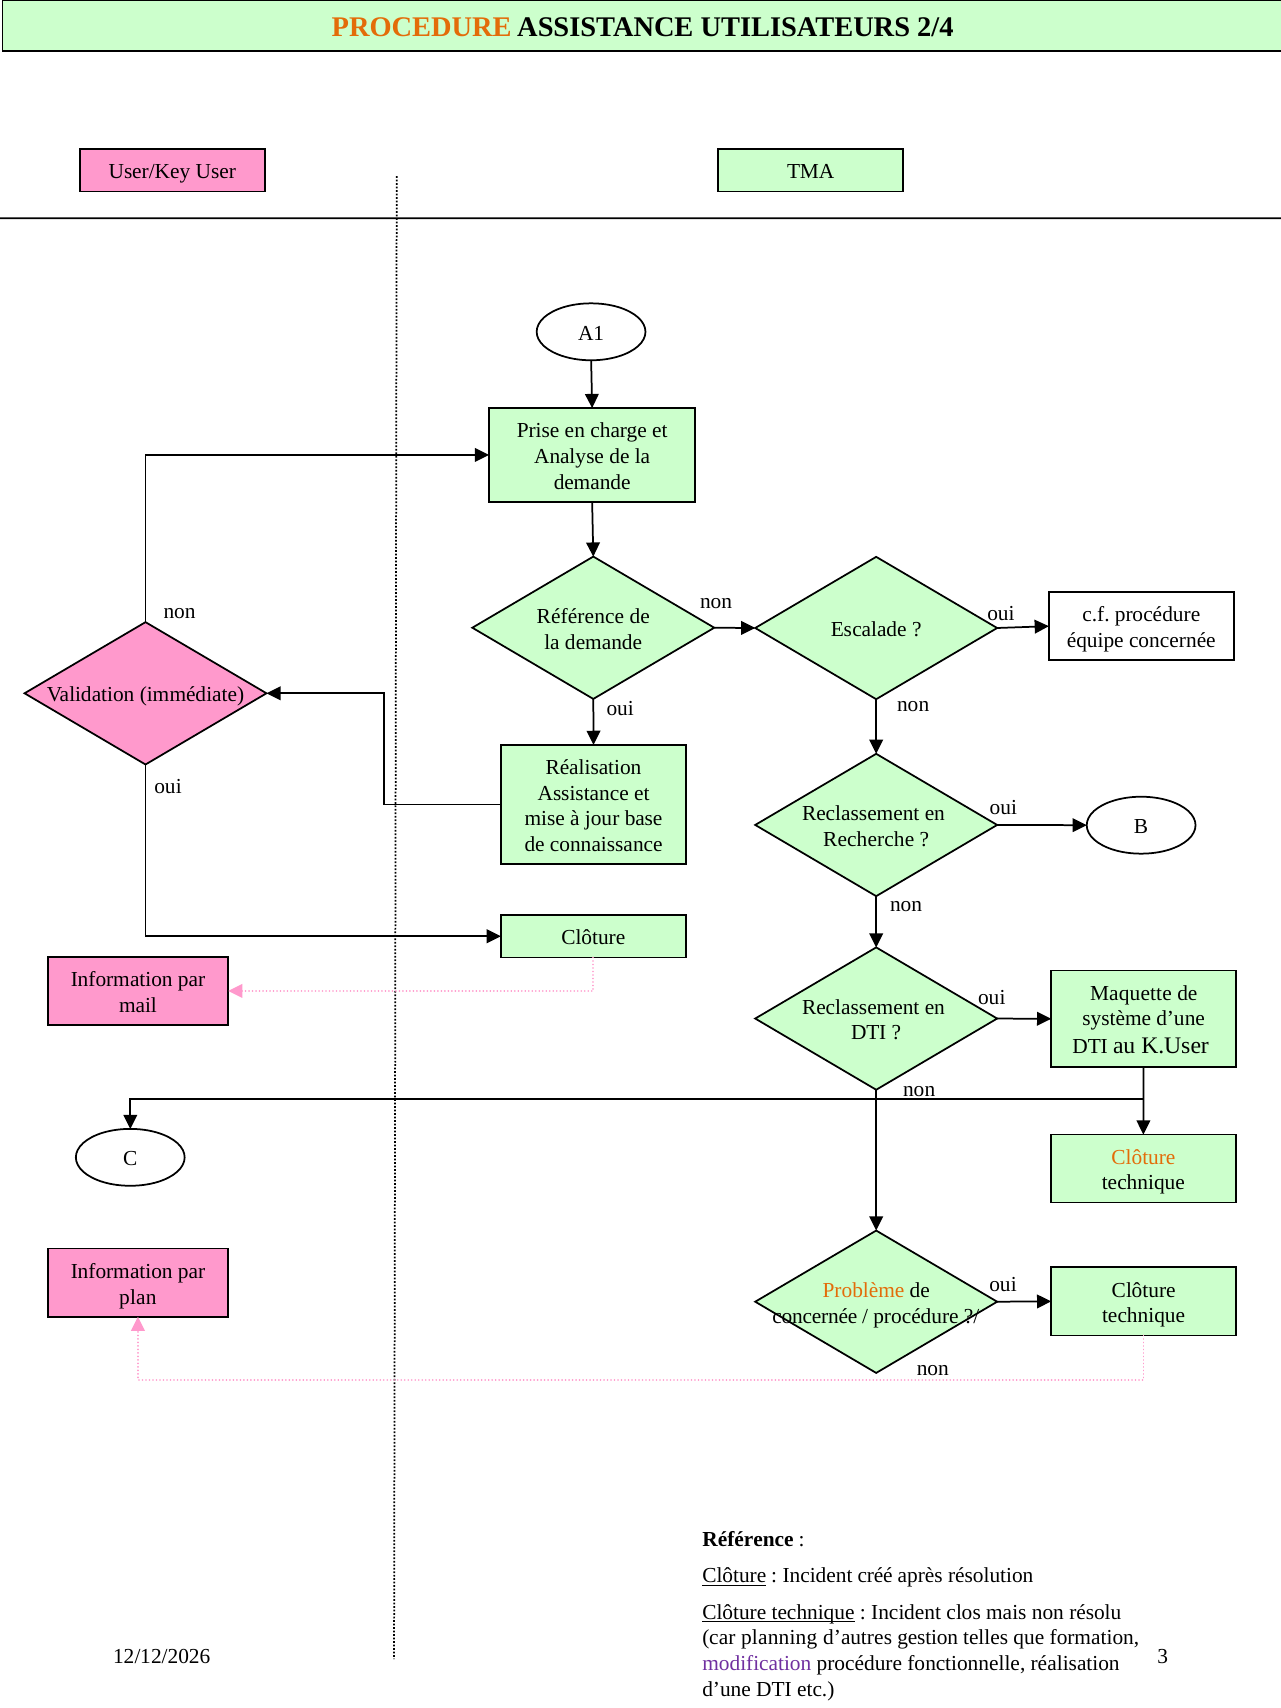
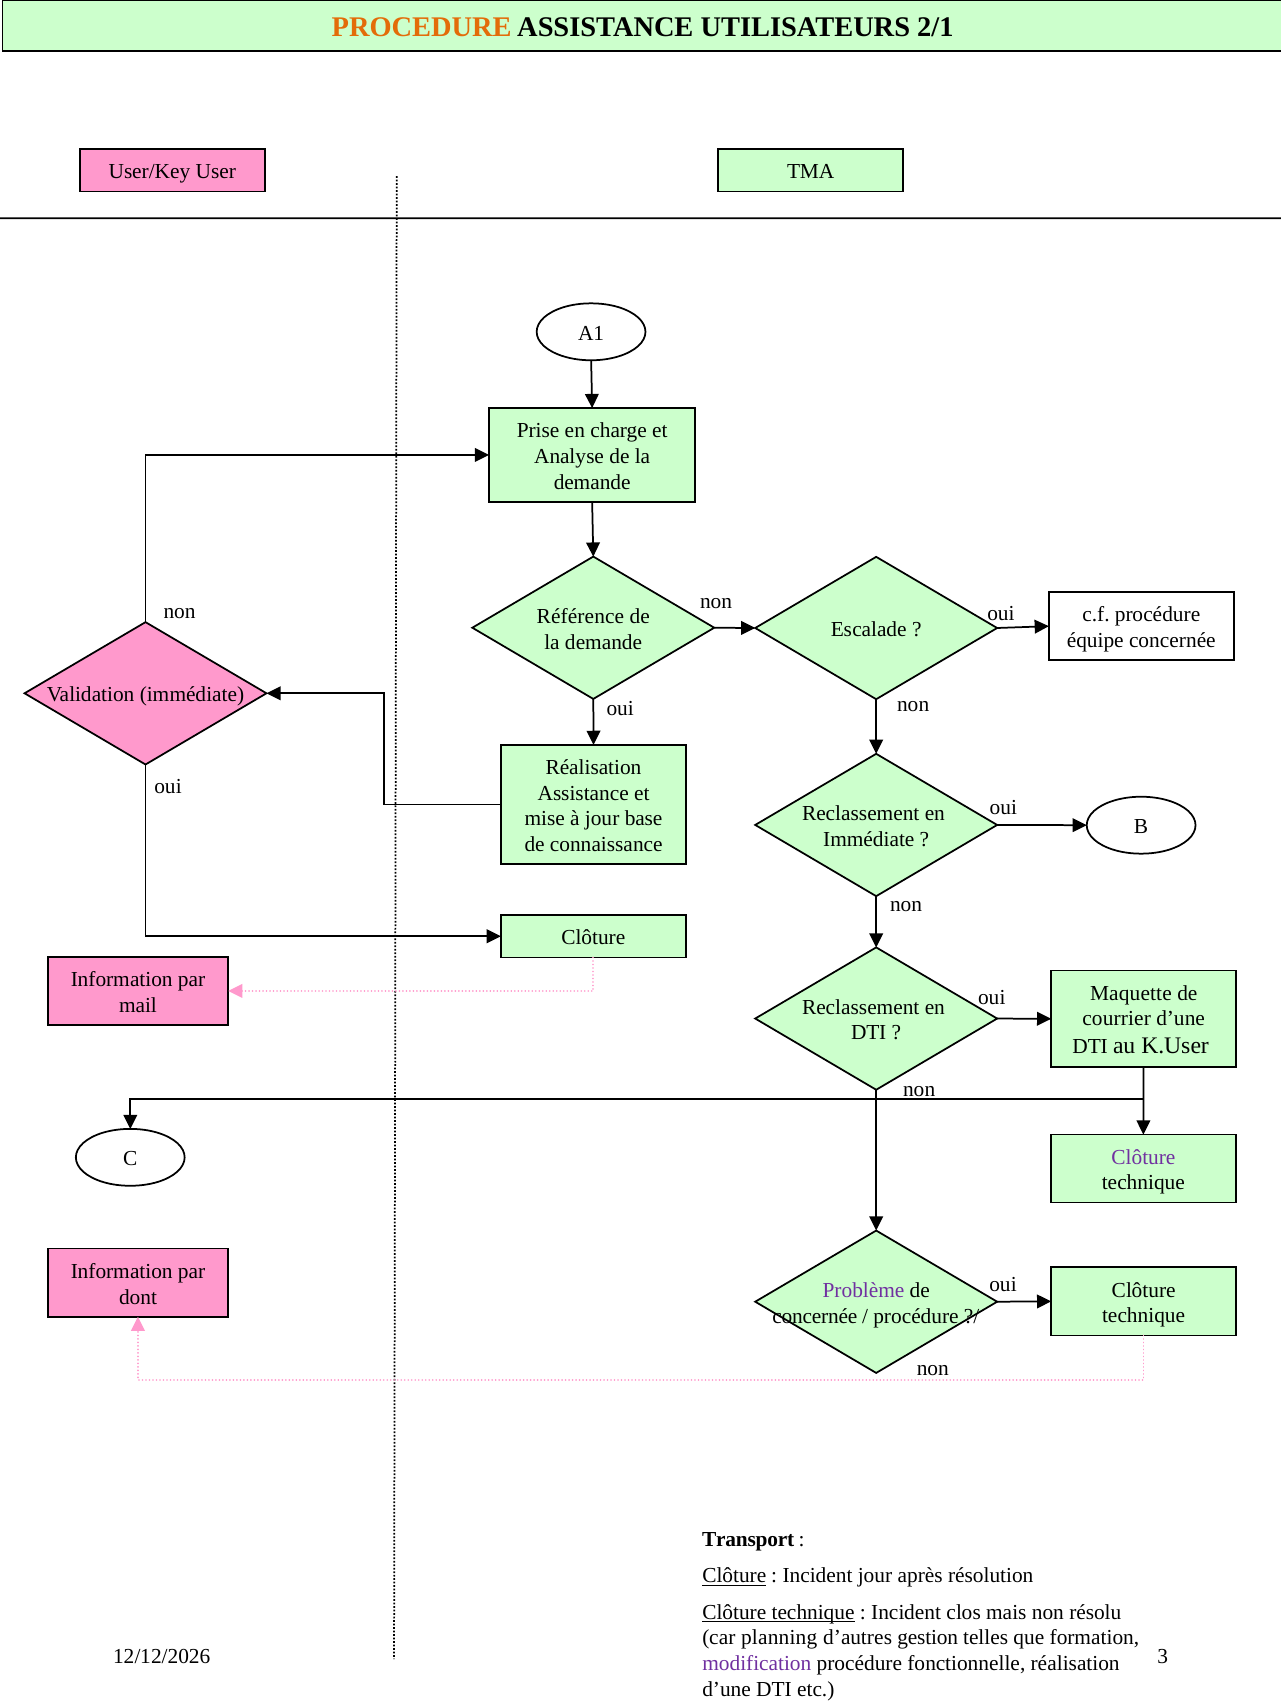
2/4: 2/4 -> 2/1 (935, 27)
Recherche: Recherche -> Immédiate (869, 839)
système: système -> courrier (1117, 1019)
Clôture colour: orange -> purple (1143, 1157)
Problème colour: orange -> purple (863, 1290)
plan: plan -> dont (138, 1297)
Référence: Référence -> Transport (748, 1539)
Incident créé: créé -> jour (875, 1576)
